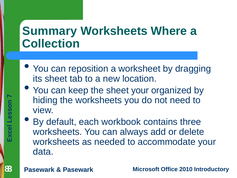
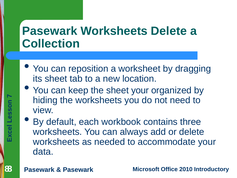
Summary: Summary -> Pasewark (50, 31)
Worksheets Where: Where -> Delete (169, 31)
